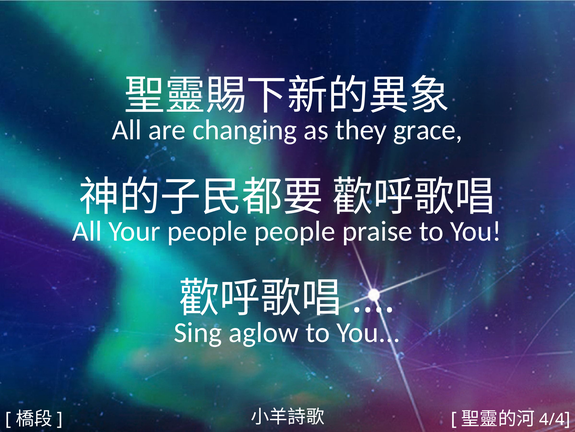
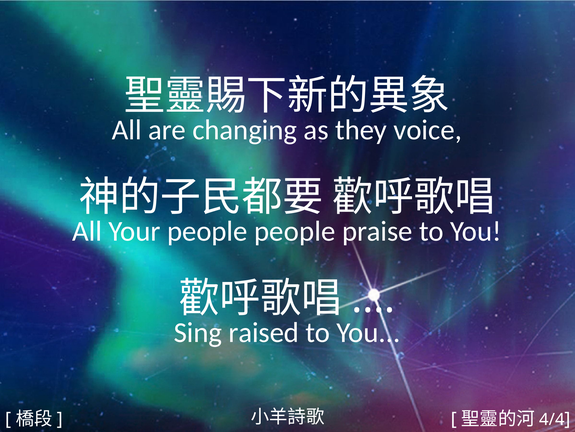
grace: grace -> voice (428, 130)
aglow: aglow -> raised (264, 332)
